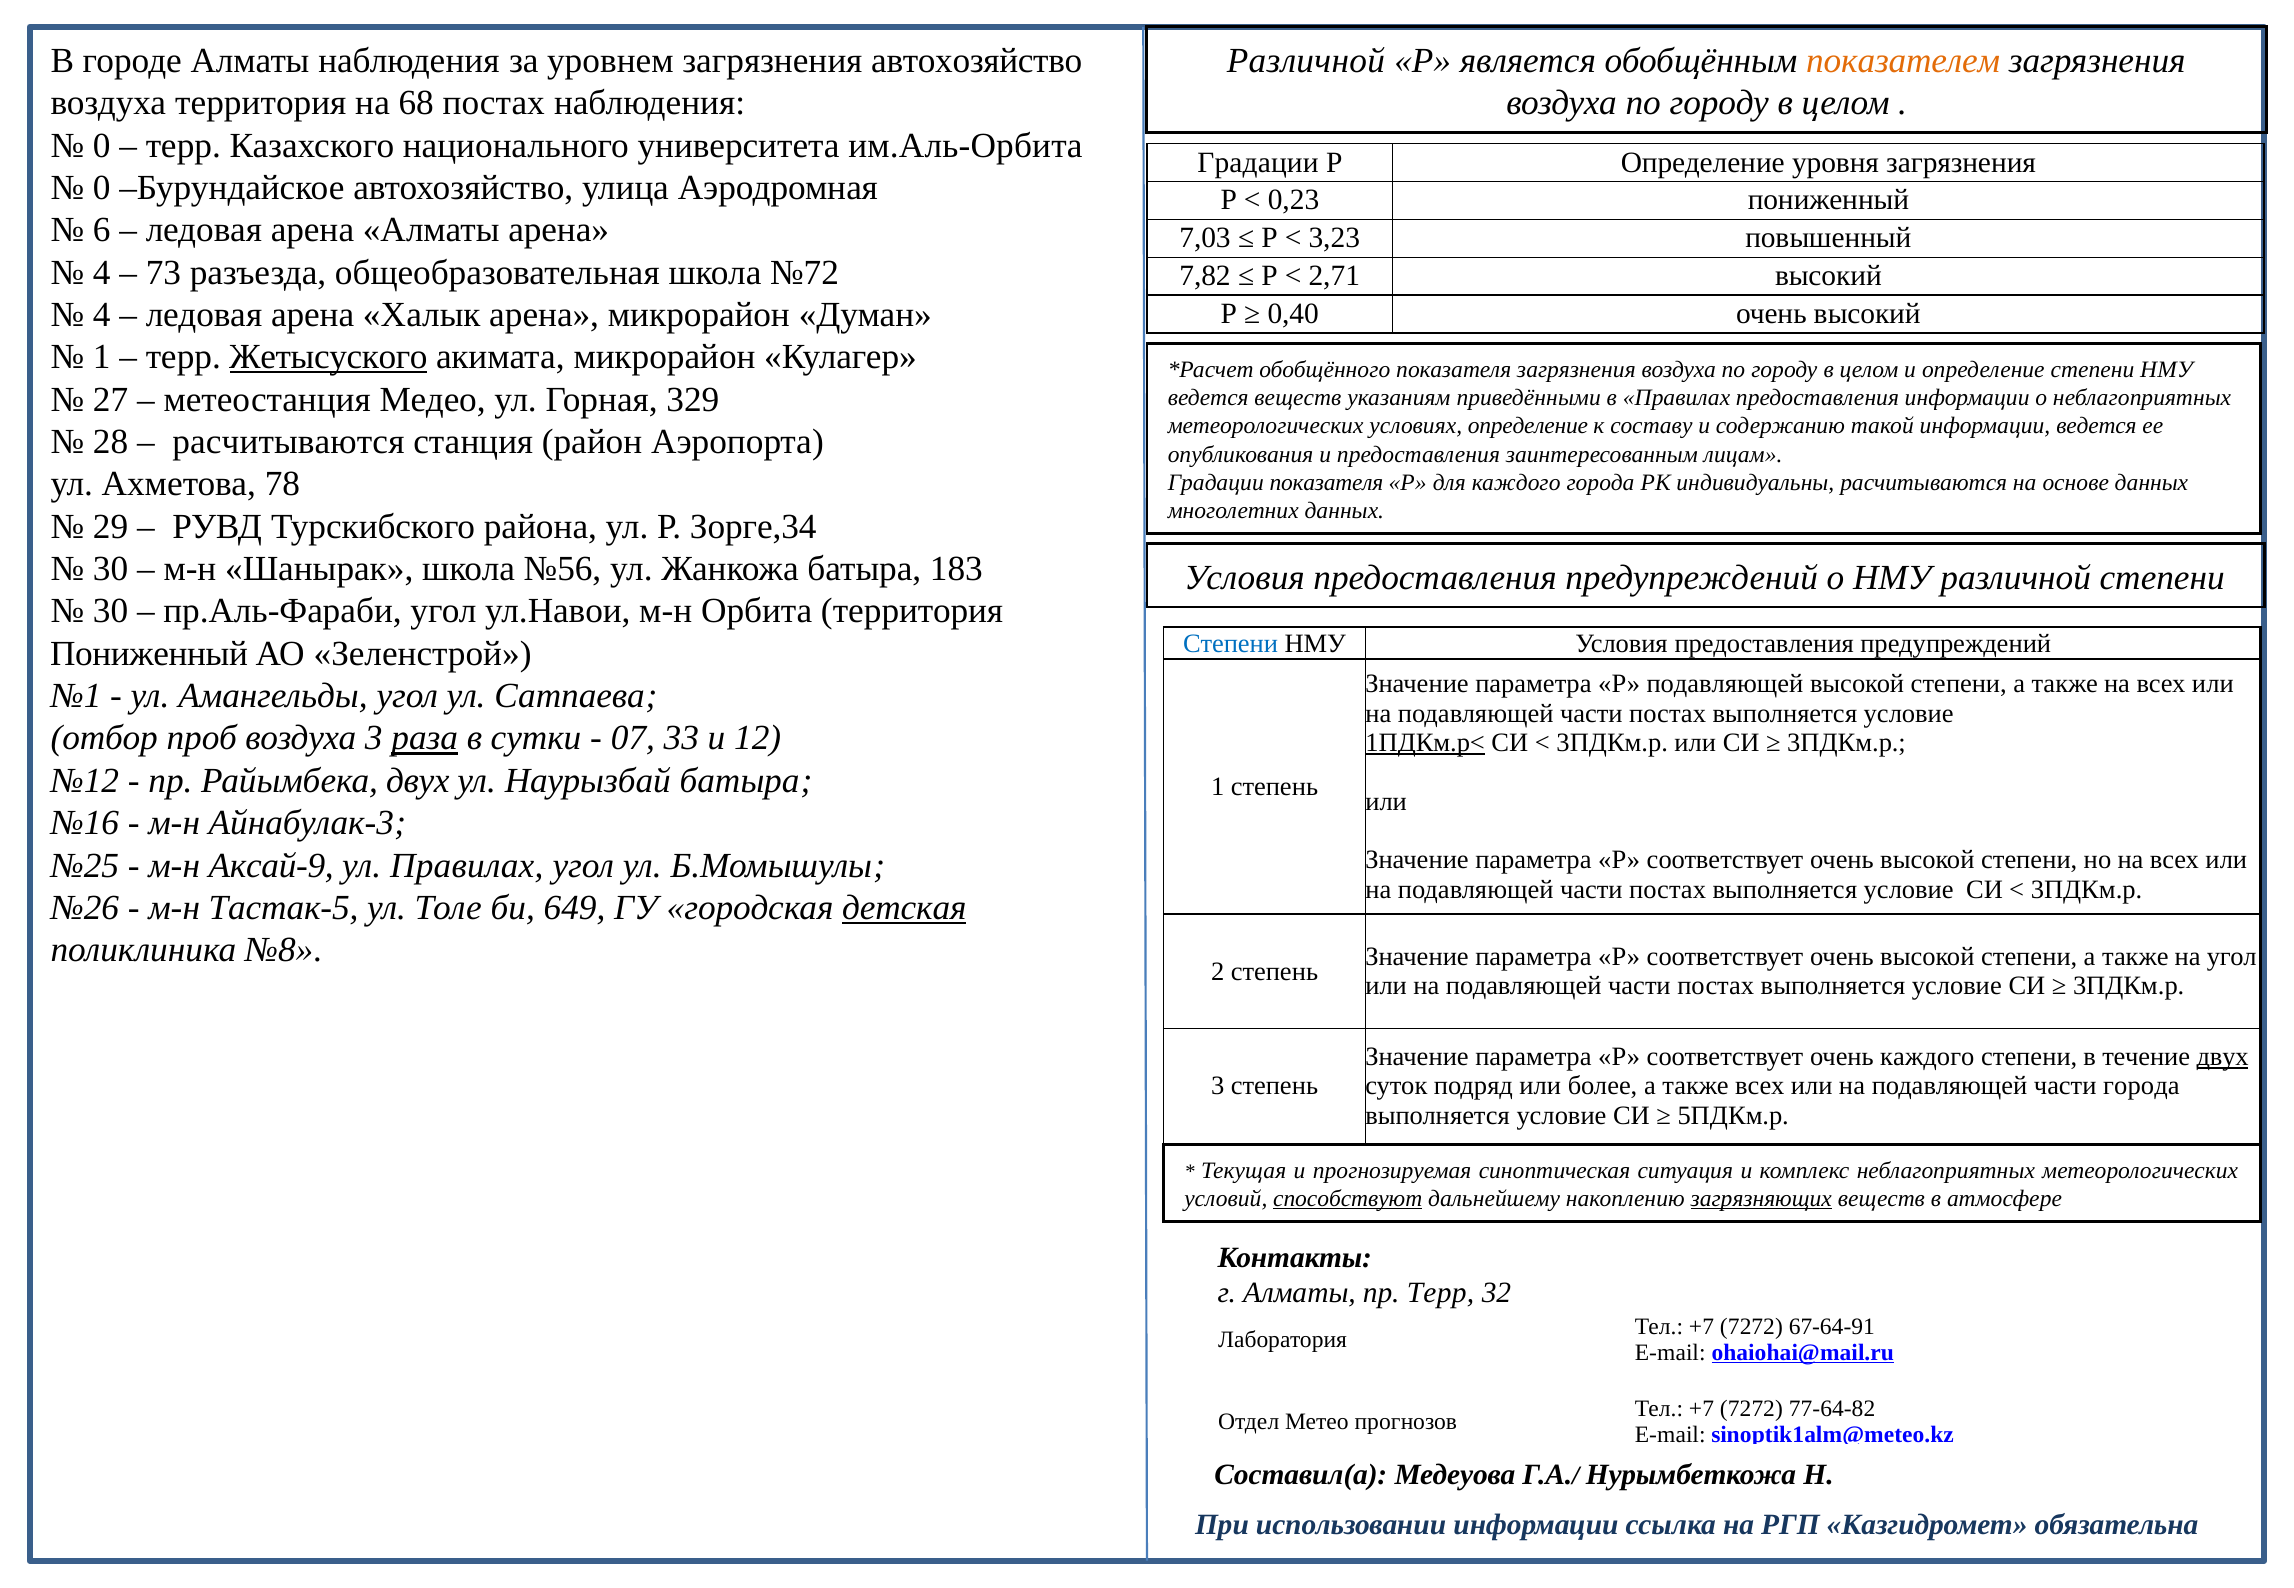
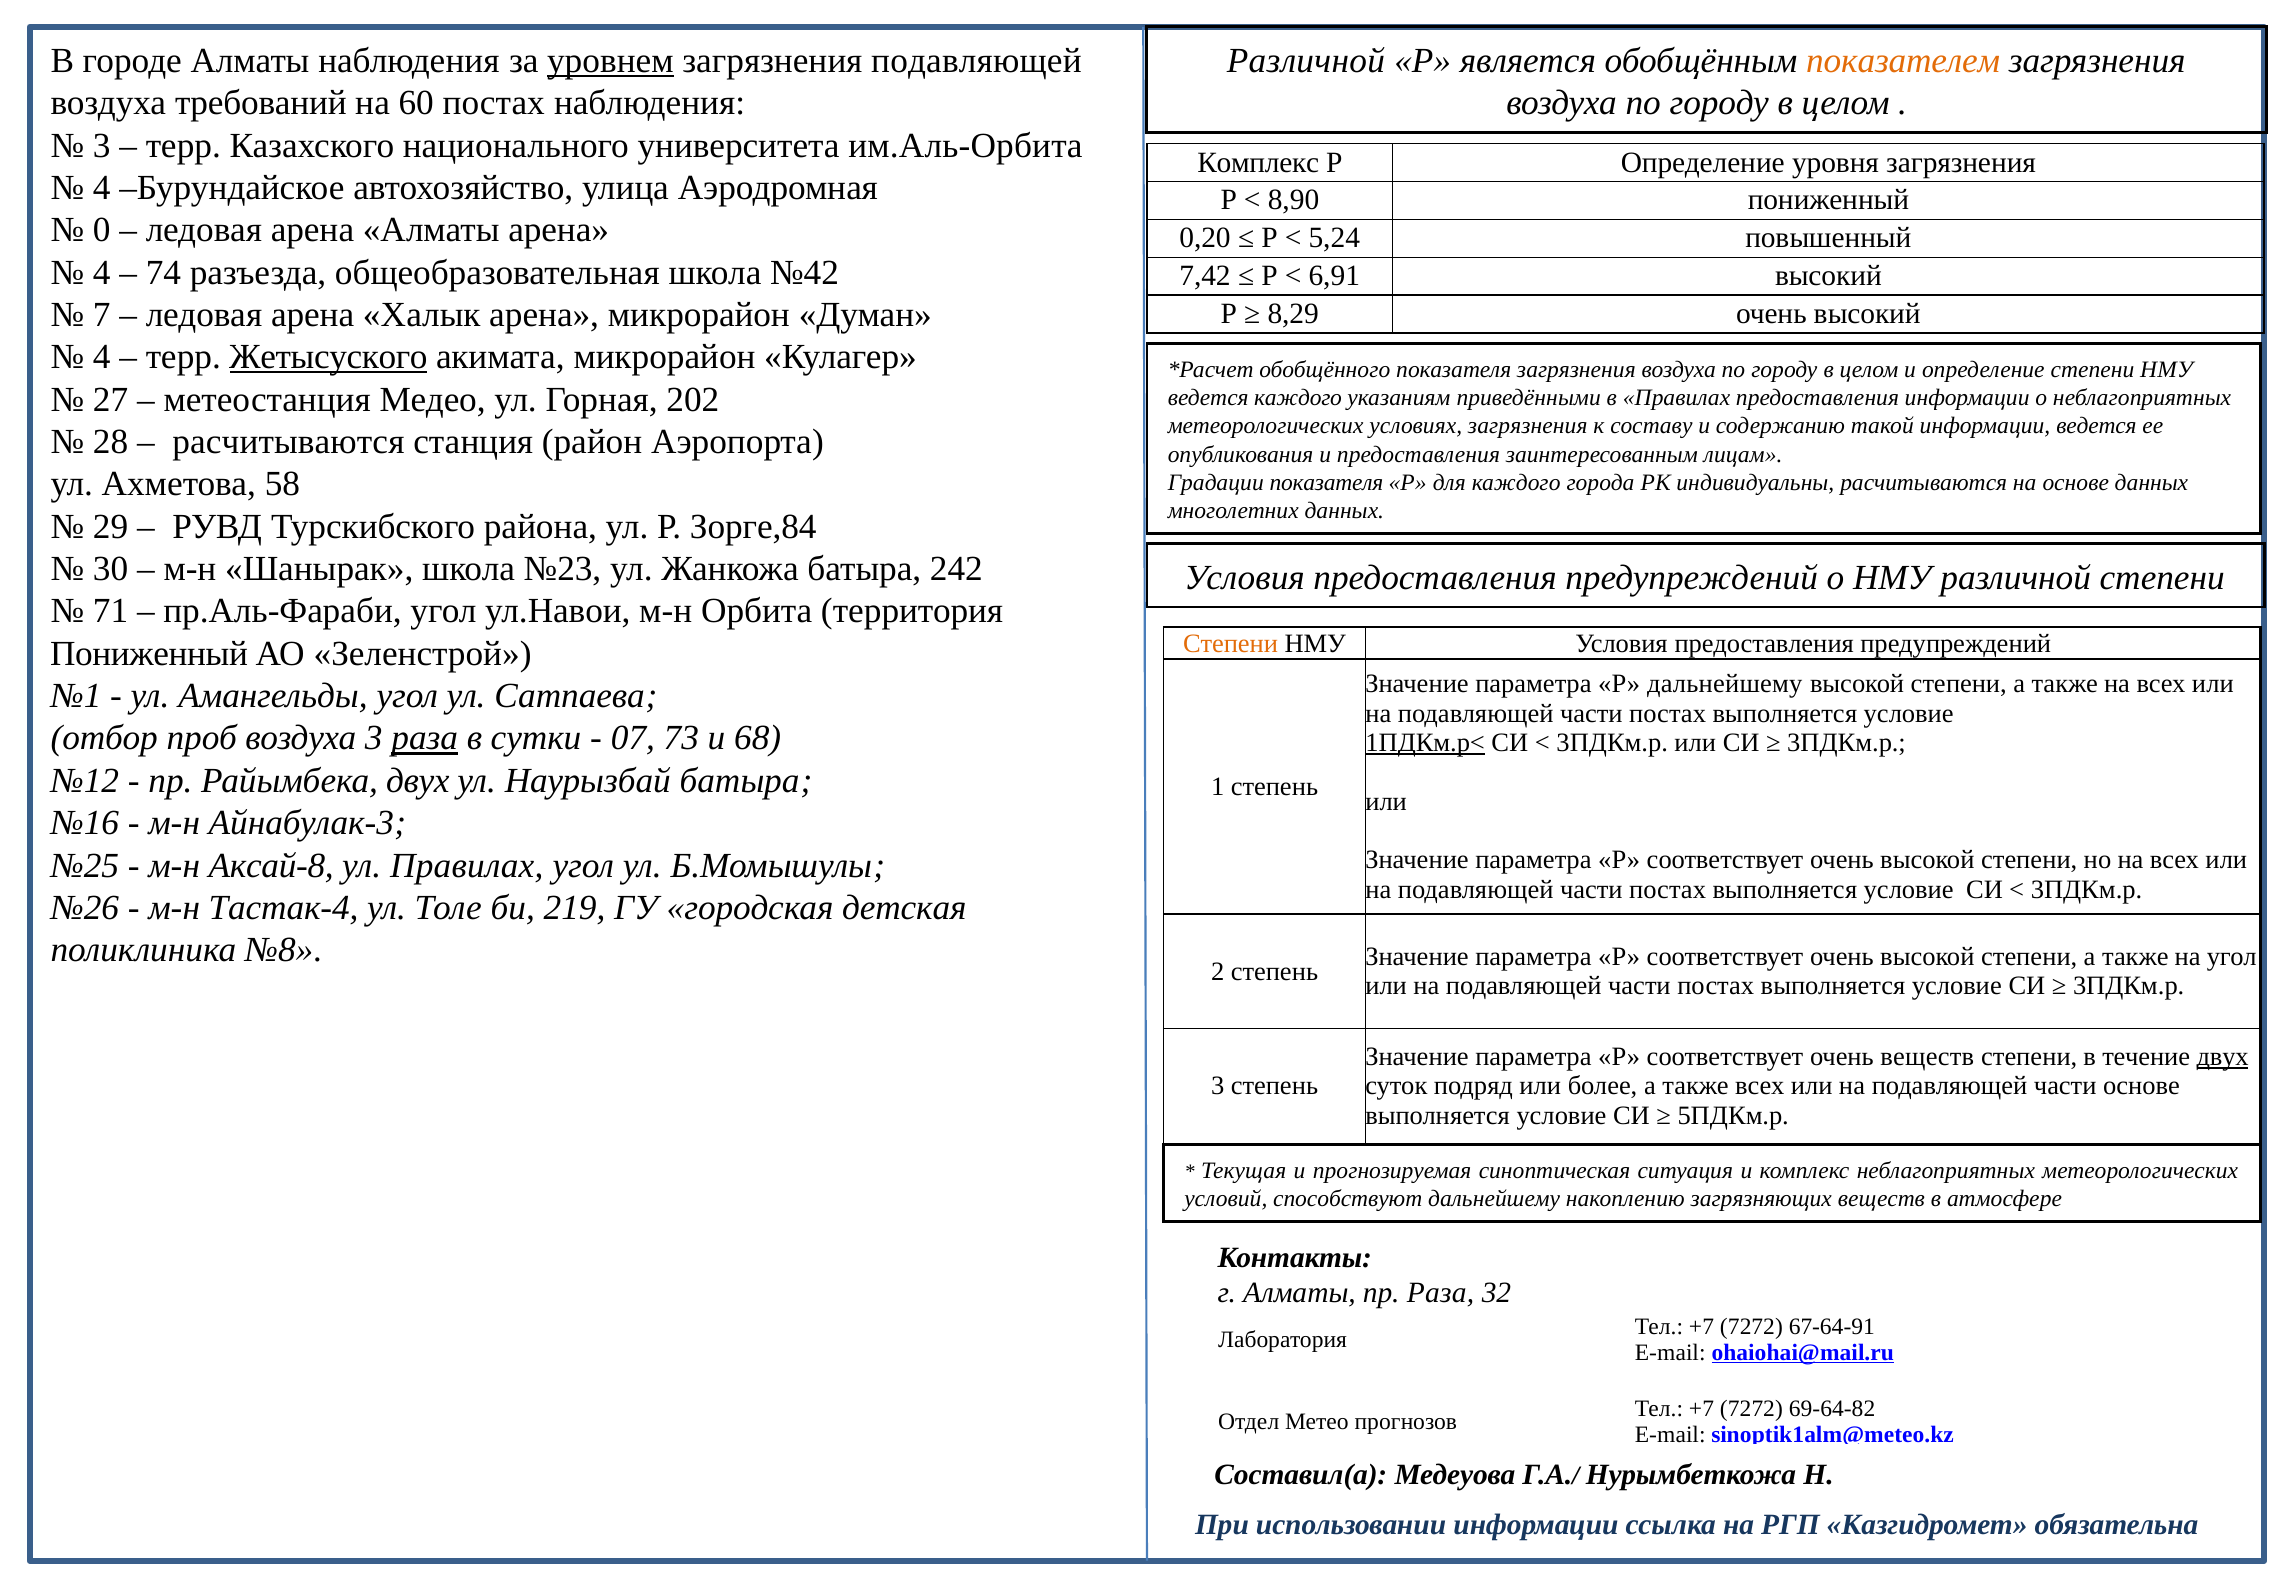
уровнем underline: none -> present (610, 61)
загрязнения автохозяйство: автохозяйство -> подавляющей (976, 61)
воздуха территория: территория -> требований (261, 103)
68: 68 -> 60 (416, 103)
0: 0 -> 3 (102, 146)
Градации: Градации -> Комплекс (1258, 162)
0: 0 -> 4 (102, 188)
0,23: 0,23 -> 8,90 (1294, 200)
6: 6 -> 0 (102, 230)
7,03: 7,03 -> 0,20 (1205, 238)
3,23: 3,23 -> 5,24 (1334, 238)
73: 73 -> 74 (163, 273)
№72: №72 -> №42 (804, 273)
7,82: 7,82 -> 7,42 (1205, 276)
2,71: 2,71 -> 6,91 (1334, 276)
4: 4 -> 7 (102, 315)
0,40: 0,40 -> 8,29 (1293, 314)
1: 1 -> 4 (102, 357)
329: 329 -> 202 (693, 400)
ведется веществ: веществ -> каждого (1298, 398)
условиях определение: определение -> загрязнения (1528, 426)
78: 78 -> 58 (282, 484)
Зорге,34: Зорге,34 -> Зорге,84 (753, 527)
№56: №56 -> №23 (562, 569)
183: 183 -> 242 (956, 569)
30: 30 -> 71 (111, 611)
Степени colour: blue -> orange (1231, 643)
Р подавляющей: подавляющей -> дальнейшему (1725, 684)
33: 33 -> 73 (681, 738)
12: 12 -> 68 (758, 738)
Аксай-9: Аксай-9 -> Аксай-8 (271, 865)
Тастак-5: Тастак-5 -> Тастак-4 (284, 908)
649: 649 -> 219 (575, 908)
детская underline: present -> none (904, 908)
очень каждого: каждого -> веществ (1927, 1057)
части города: города -> основе (2141, 1086)
способствуют underline: present -> none (1348, 1199)
загрязняющих underline: present -> none (1761, 1199)
пр Терр: Терр -> Раза (1441, 1293)
77-64-82: 77-64-82 -> 69-64-82 (1832, 1408)
